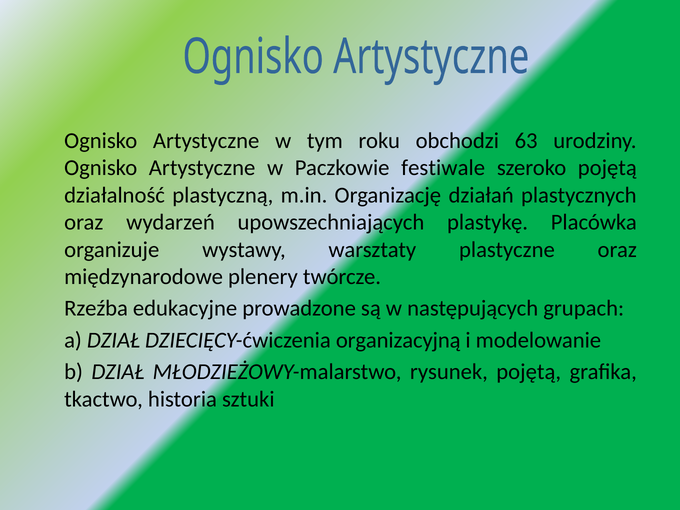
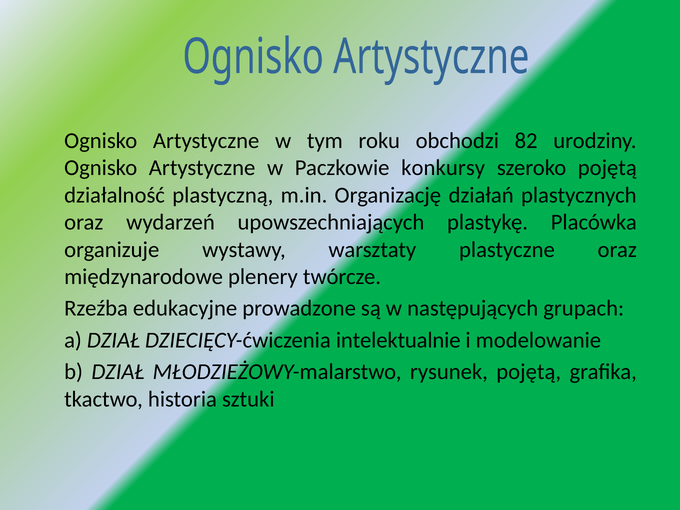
63: 63 -> 82 (526, 141)
festiwale: festiwale -> konkursy (443, 168)
organizacyjną: organizacyjną -> intelektualnie (398, 340)
